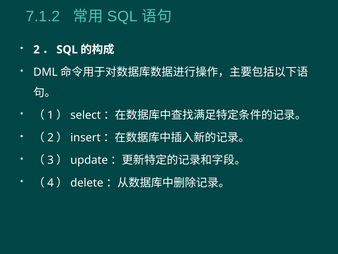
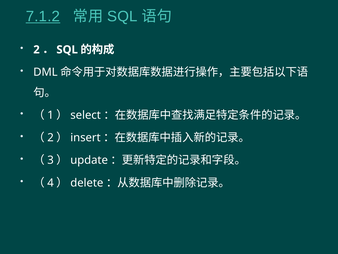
7.1.2 underline: none -> present (43, 16)
